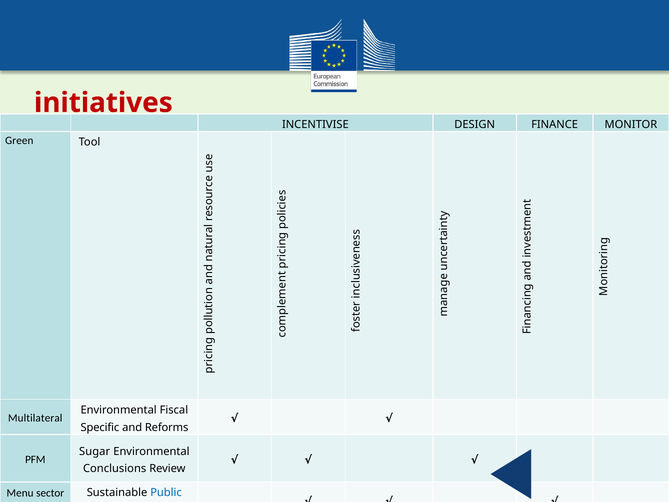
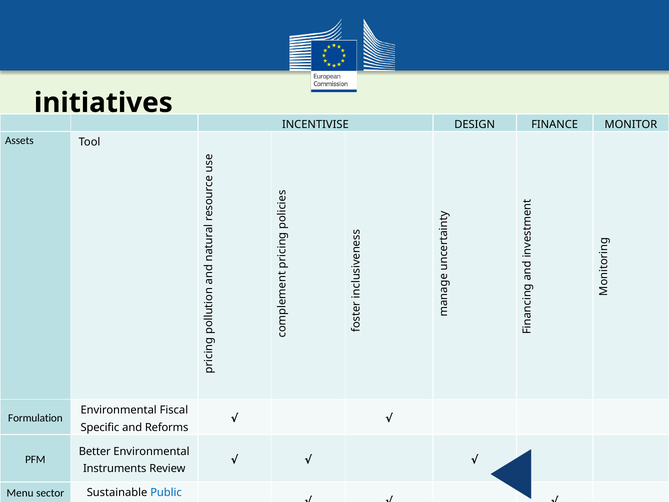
initiatives colour: red -> black (103, 103)
Green: Green -> Assets (19, 140)
Multilateral: Multilateral -> Formulation (35, 418)
Sugar: Sugar -> Better (95, 451)
Conclusions: Conclusions -> Instruments (115, 469)
